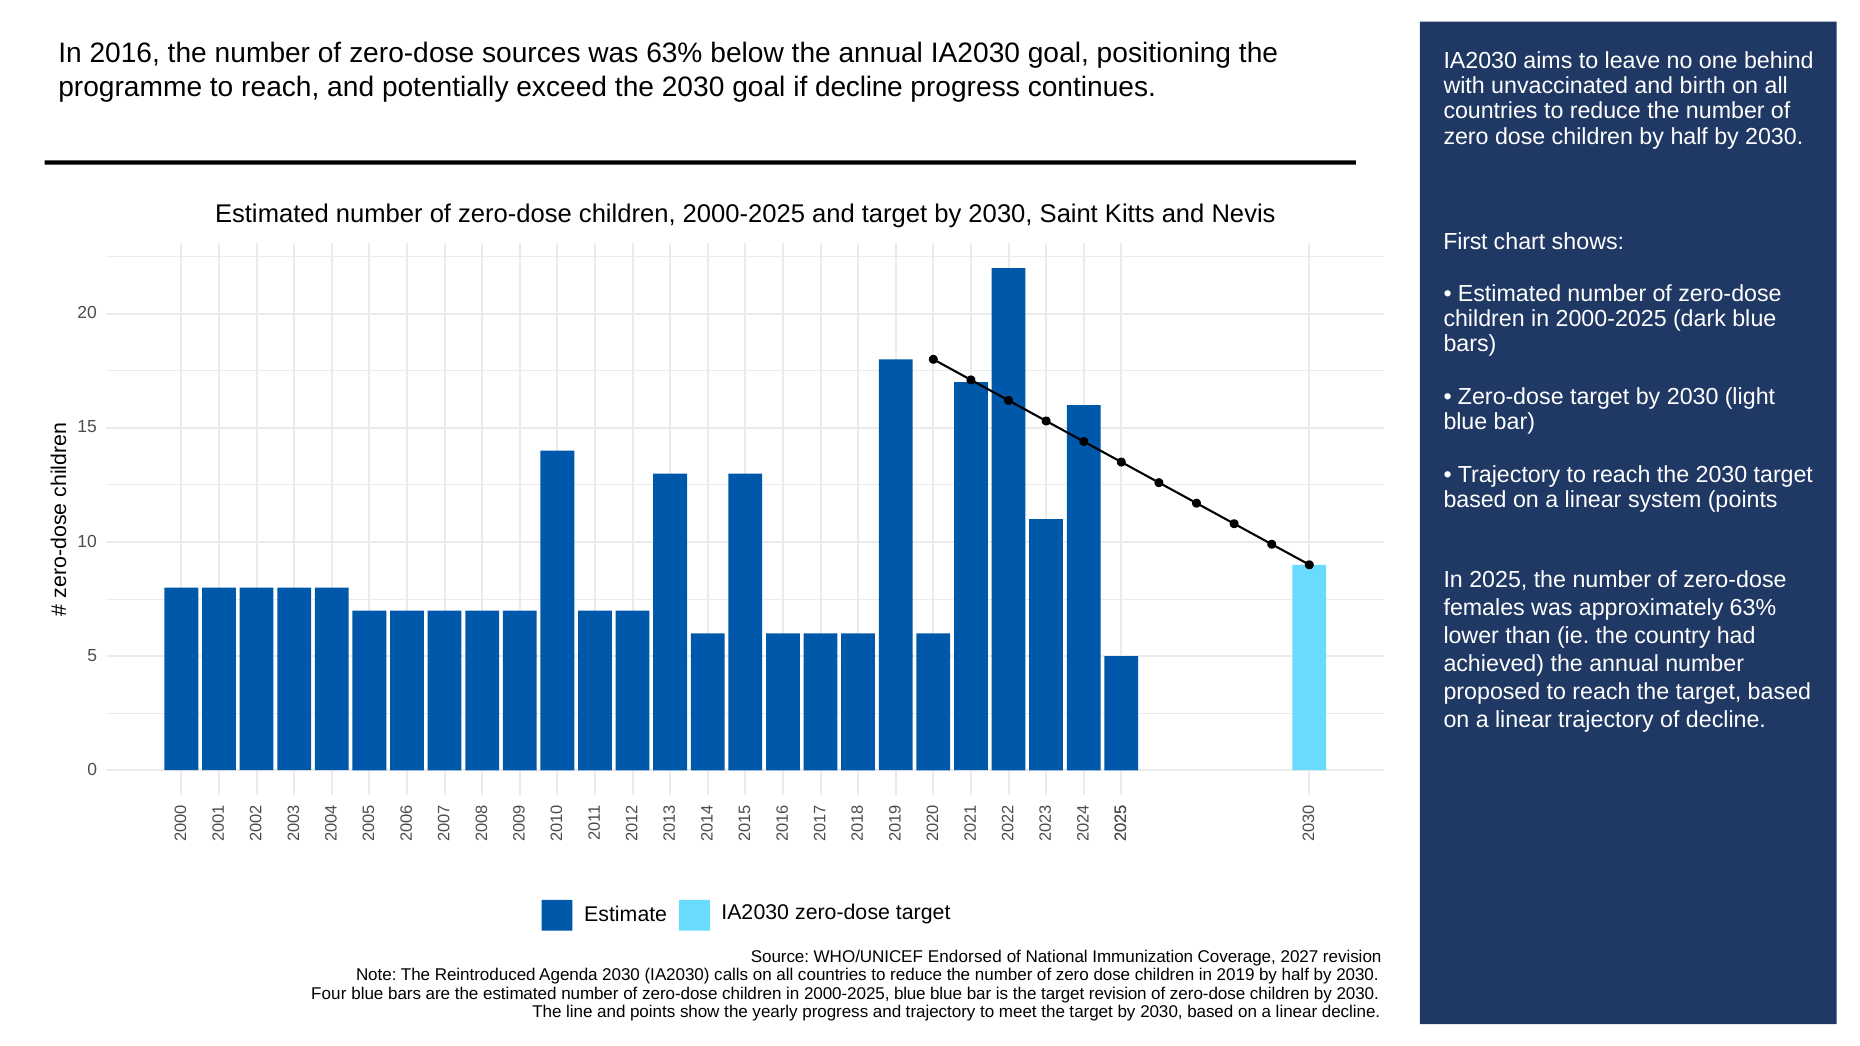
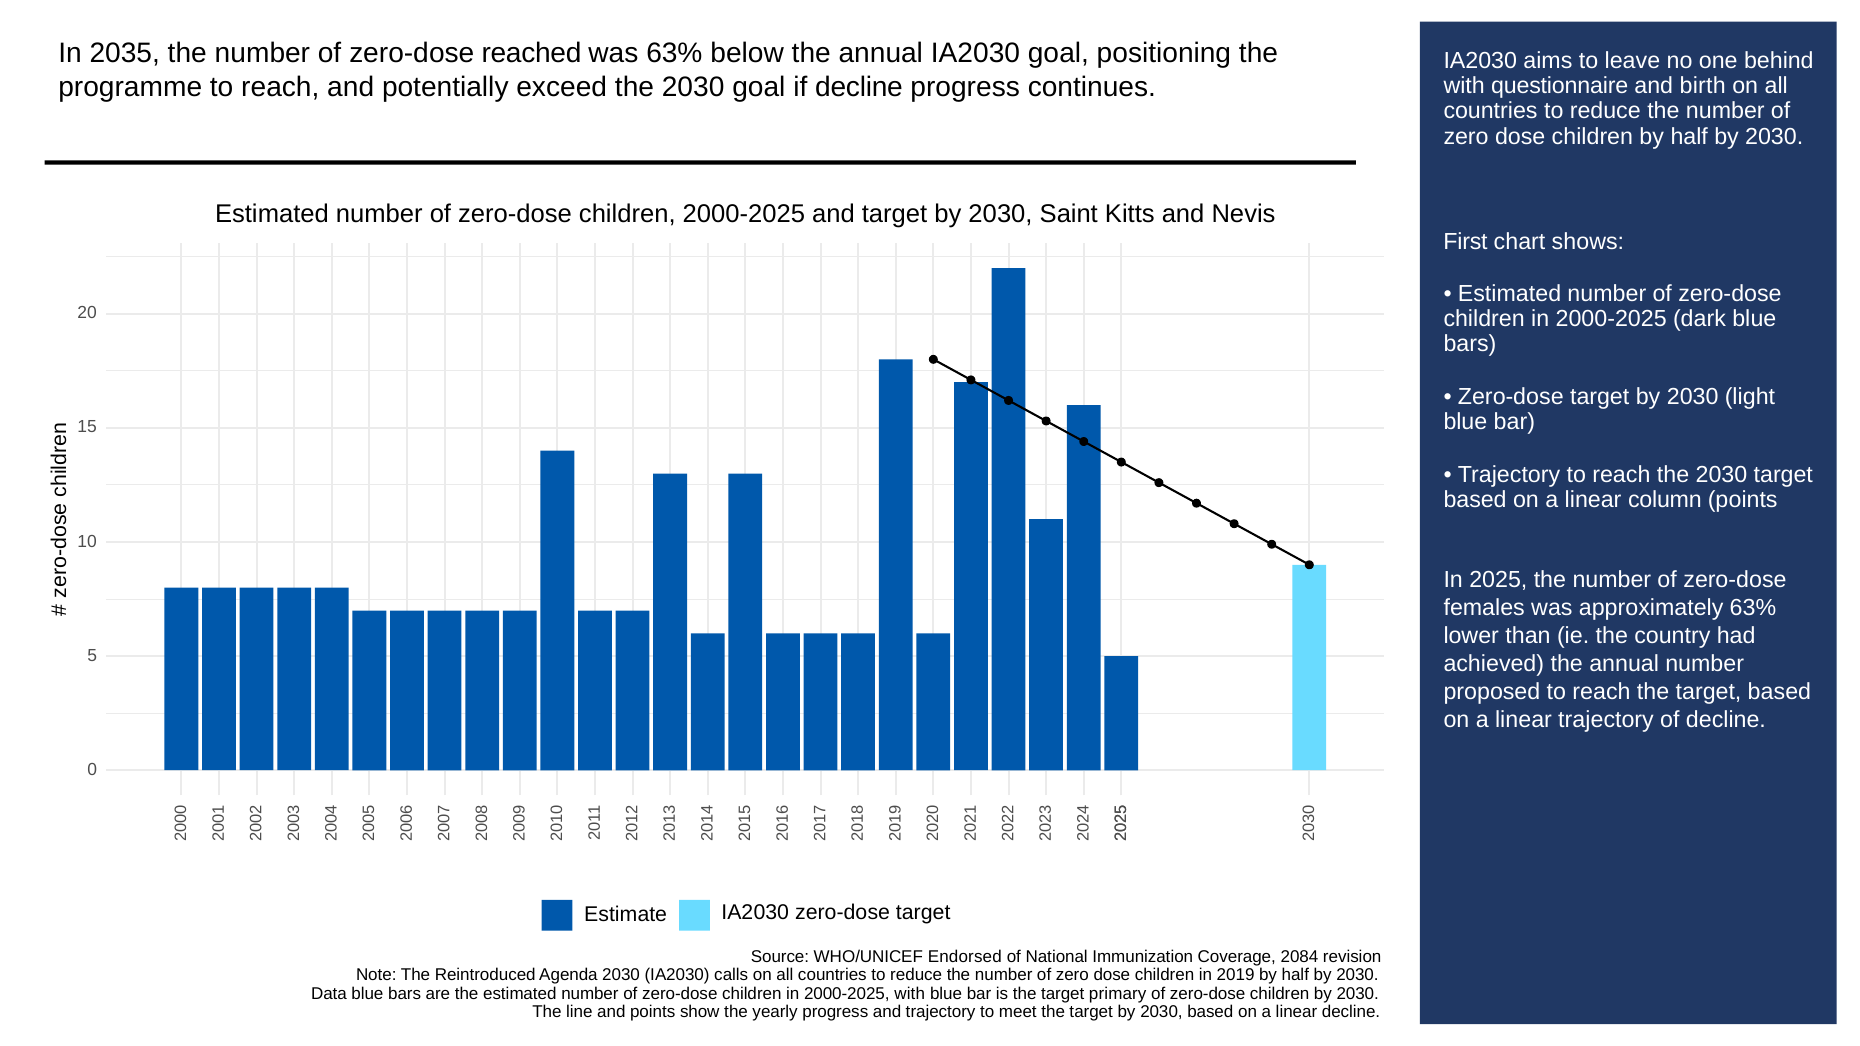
2016: 2016 -> 2035 (125, 54)
sources: sources -> reached (531, 54)
unvaccinated: unvaccinated -> questionnaire (1560, 86)
system: system -> column (1665, 500)
2027: 2027 -> 2084 (1300, 957)
Four: Four -> Data (329, 994)
2000-2025 blue: blue -> with (910, 994)
target revision: revision -> primary (1118, 994)
